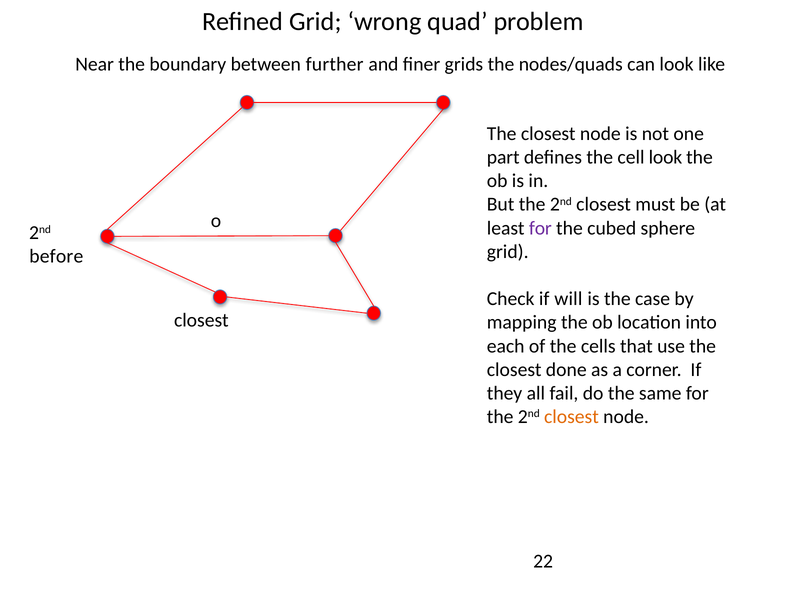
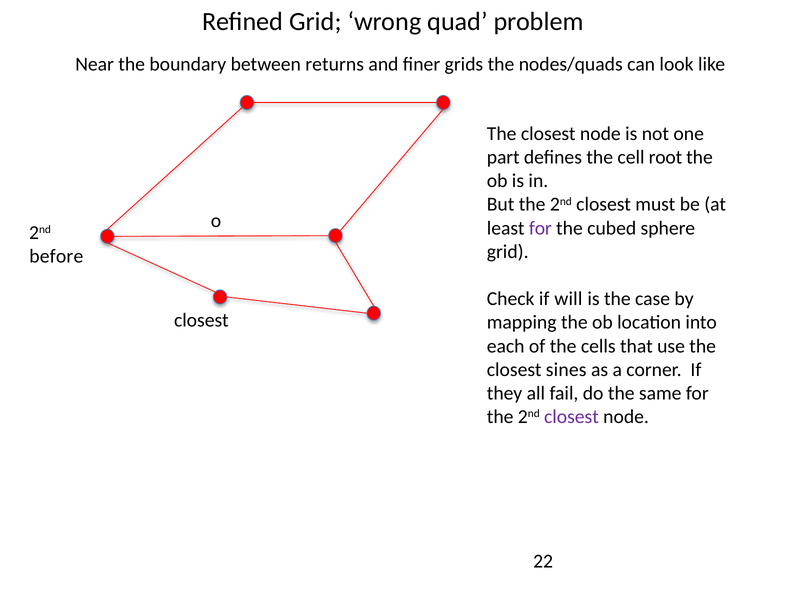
further: further -> returns (335, 64)
cell look: look -> root (665, 157)
done: done -> sines (566, 369)
closest colour: orange -> purple (571, 417)
